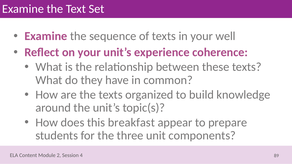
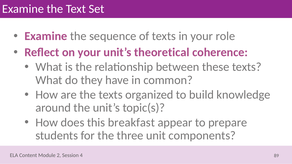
well: well -> role (225, 36)
experience: experience -> theoretical (162, 52)
